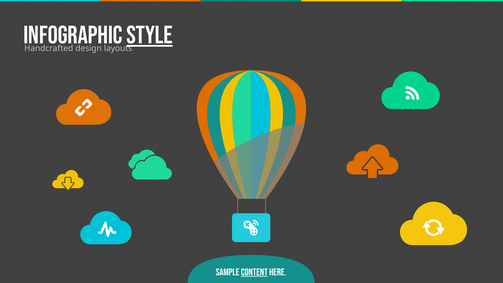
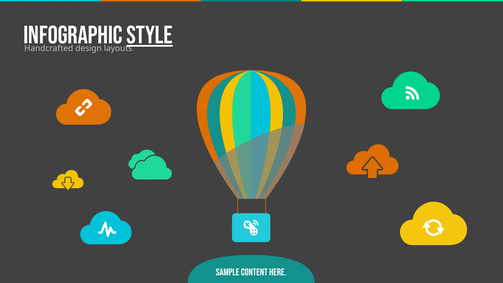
content underline: present -> none (254, 272)
